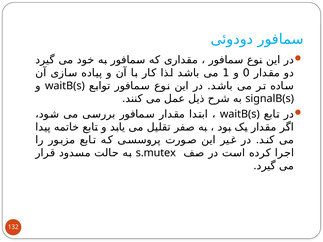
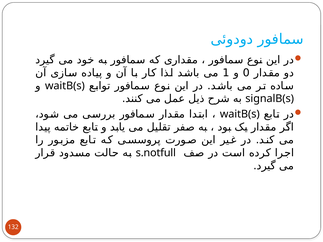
s.mutex: s.mutex -> s.notfull (156, 153)
